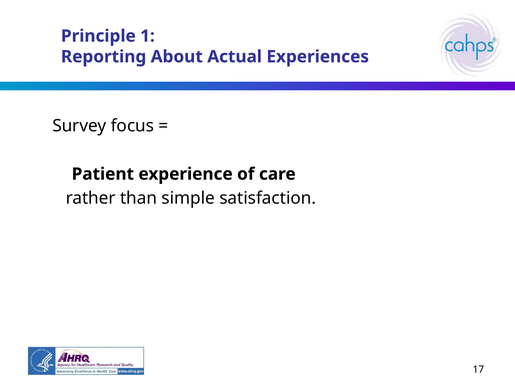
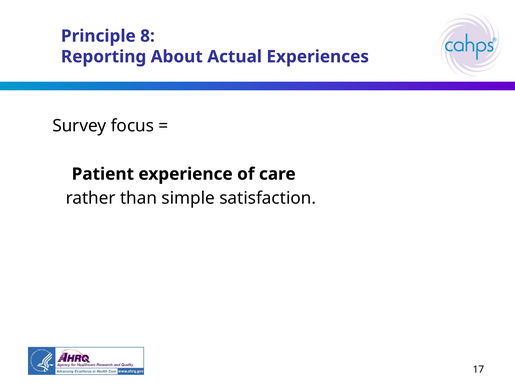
1: 1 -> 8 (147, 36)
